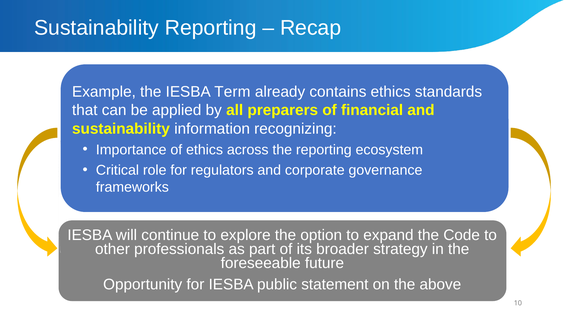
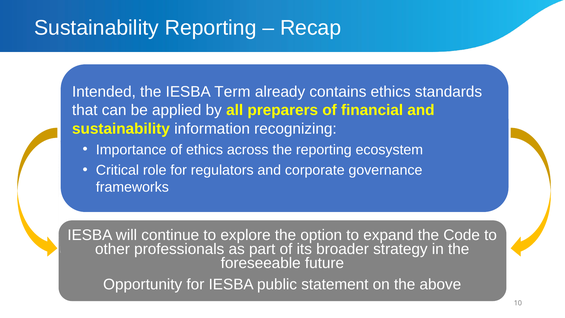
Example: Example -> Intended (104, 92)
